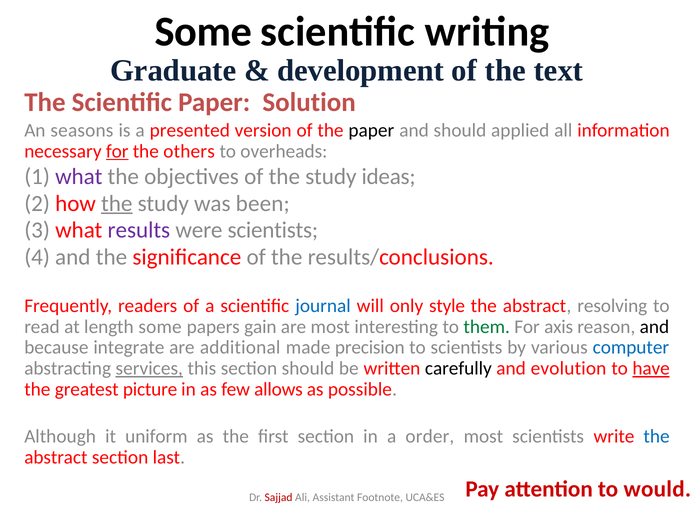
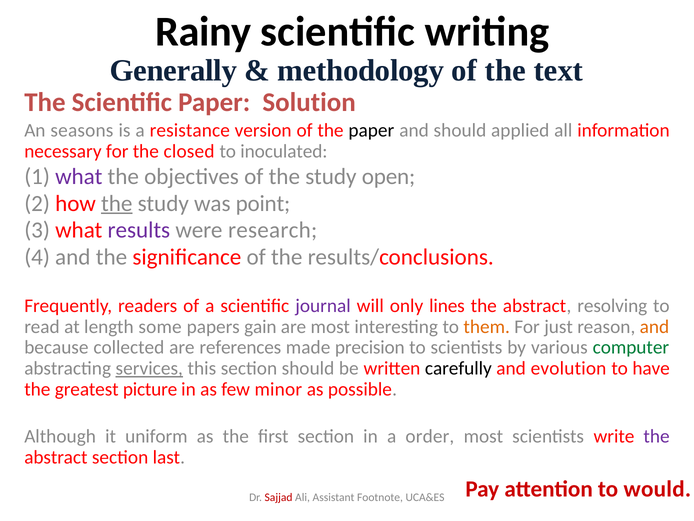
Some: Some -> Rainy (203, 32)
Graduate: Graduate -> Generally (173, 70)
development: development -> methodology (361, 70)
presented: presented -> resistance (190, 130)
for underline: present -> none (117, 151)
others: others -> closed (189, 151)
overheads: overheads -> inoculated (284, 151)
ideas: ideas -> open (389, 176)
been: been -> point (263, 203)
were scientists: scientists -> research (273, 230)
journal colour: blue -> purple (323, 305)
style: style -> lines (447, 305)
them colour: green -> orange (487, 326)
axis: axis -> just (559, 326)
and colour: black -> orange (654, 326)
integrate: integrate -> collected (129, 347)
additional: additional -> references (240, 347)
computer colour: blue -> green (631, 347)
have underline: present -> none (651, 368)
allows: allows -> minor (278, 389)
the colour: blue -> purple (657, 436)
